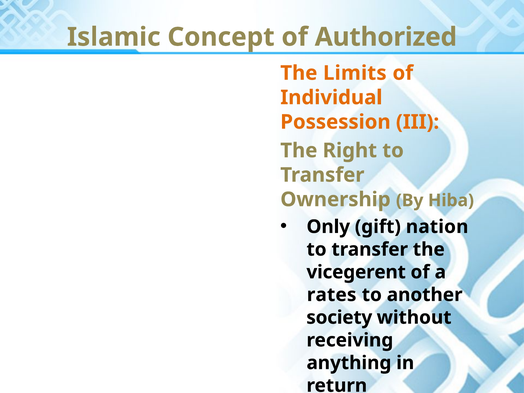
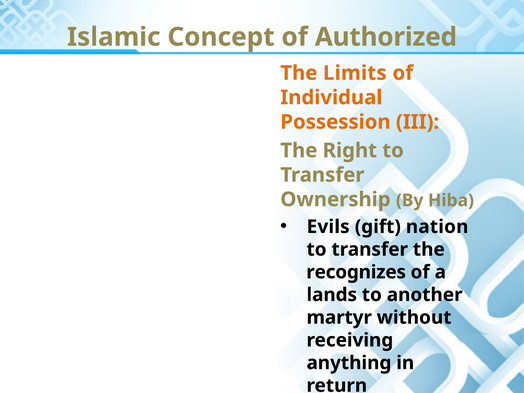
Only: Only -> Evils (328, 227)
vicegerent: vicegerent -> recognizes (356, 272)
rates: rates -> lands (332, 295)
society: society -> martyr (339, 318)
